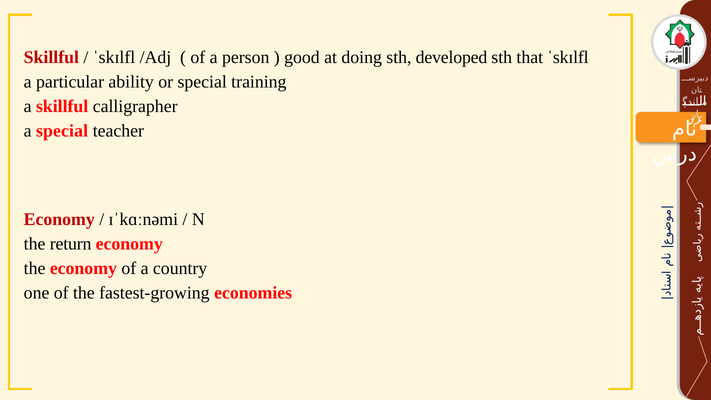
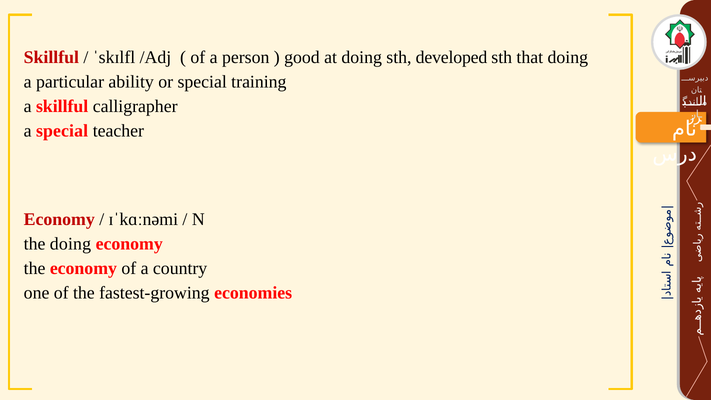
that ˈskɪlfl: ˈskɪlfl -> doing (568, 57)
the return: return -> doing (70, 244)
